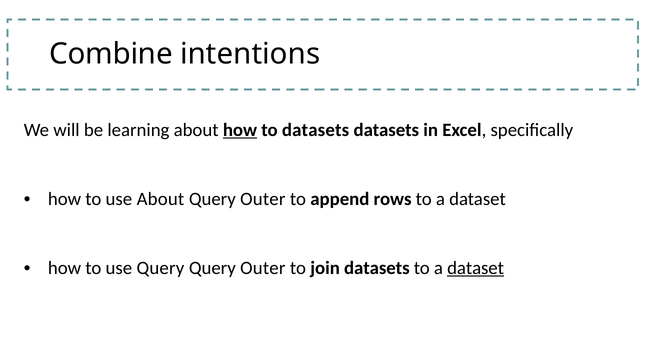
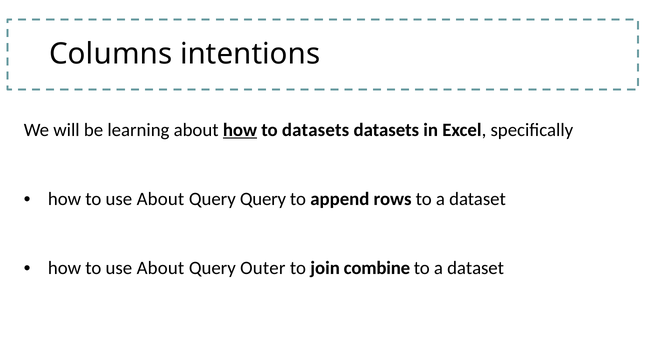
Combine: Combine -> Columns (111, 54)
Outer: Outer -> Query (263, 199)
Query: Query -> About (160, 268)
join datasets: datasets -> combine (377, 268)
dataset underline: present -> none (476, 268)
